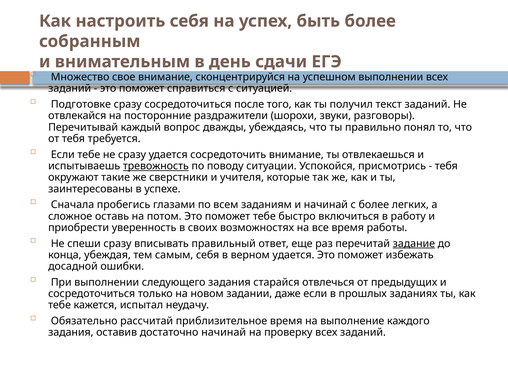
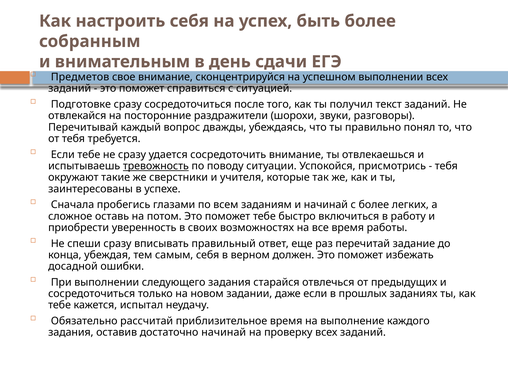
Множество: Множество -> Предметов (80, 77)
задание underline: present -> none (414, 244)
верном удается: удается -> должен (293, 255)
